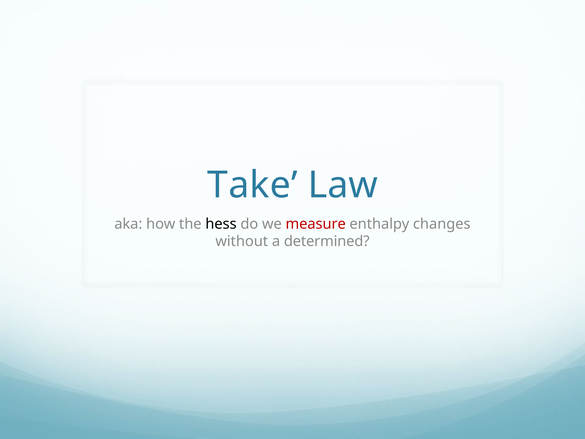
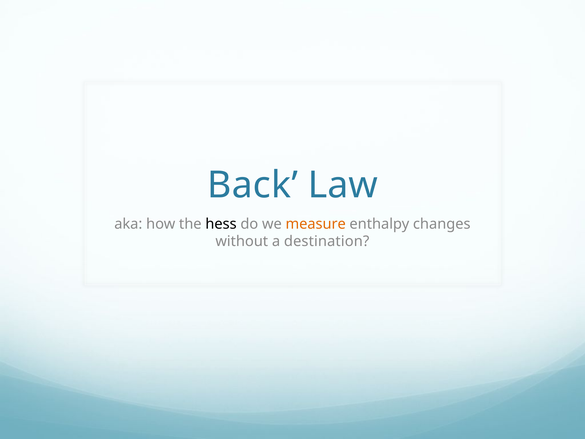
Take: Take -> Back (253, 185)
measure colour: red -> orange (316, 224)
determined: determined -> destination (327, 241)
